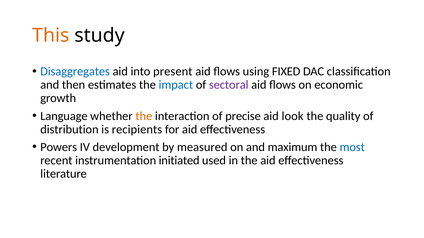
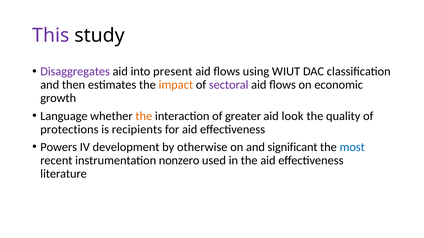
This colour: orange -> purple (51, 36)
Disaggregates colour: blue -> purple (75, 72)
FIXED: FIXED -> WIUT (286, 72)
impact colour: blue -> orange (176, 85)
precise: precise -> greater (243, 116)
distribution: distribution -> protections (69, 130)
measured: measured -> otherwise (202, 147)
maximum: maximum -> significant (293, 147)
initiated: initiated -> nonzero (179, 161)
